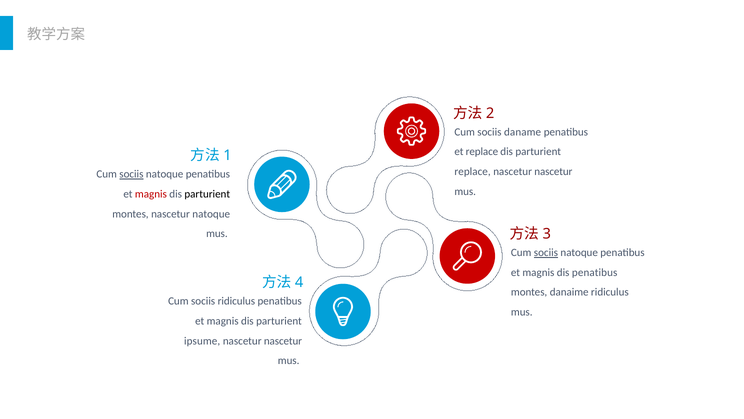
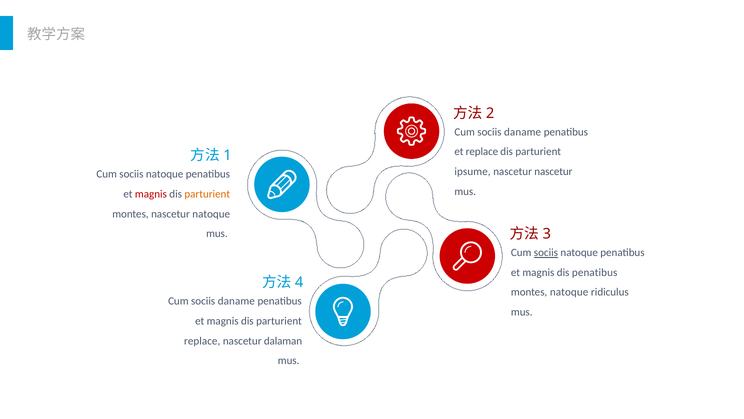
replace: replace -> ipsume (473, 171)
sociis underline: present -> none (131, 174)
parturient colour: black -> orange (207, 194)
montes danaime: danaime -> natoque (569, 292)
ridiculus: ridiculus -> daname (236, 301)
ipsume: ipsume -> replace (202, 341)
nascetur: nascetur -> dalaman (283, 341)
